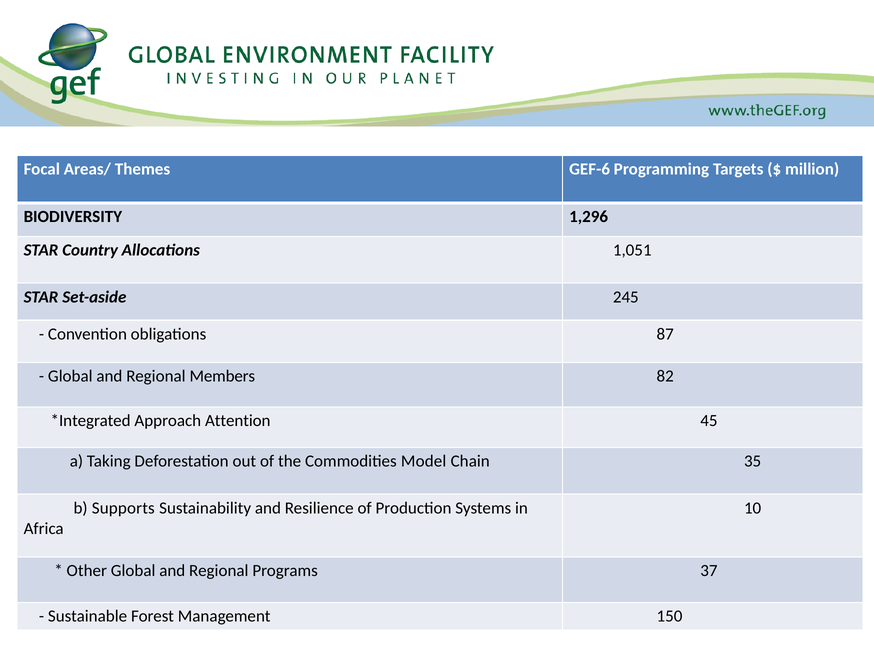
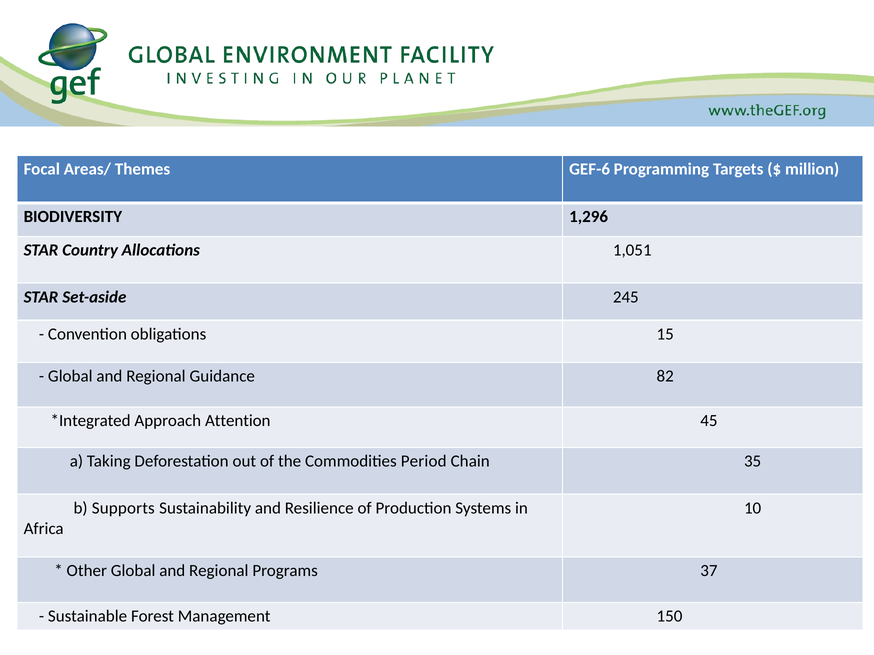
87: 87 -> 15 (665, 334)
Members: Members -> Guidance (222, 377)
Model: Model -> Period (424, 461)
